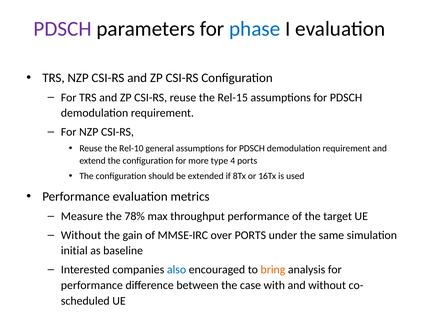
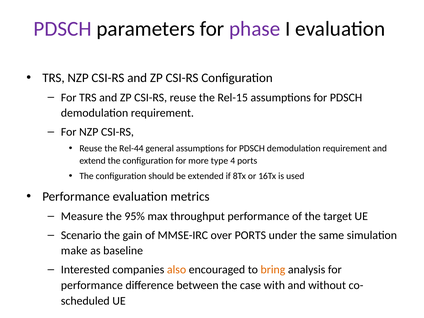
phase colour: blue -> purple (255, 29)
Rel-10: Rel-10 -> Rel-44 (131, 148)
78%: 78% -> 95% (135, 216)
Without: Without -> Scenario (81, 235)
initial: initial -> make (74, 251)
also colour: blue -> orange (177, 270)
